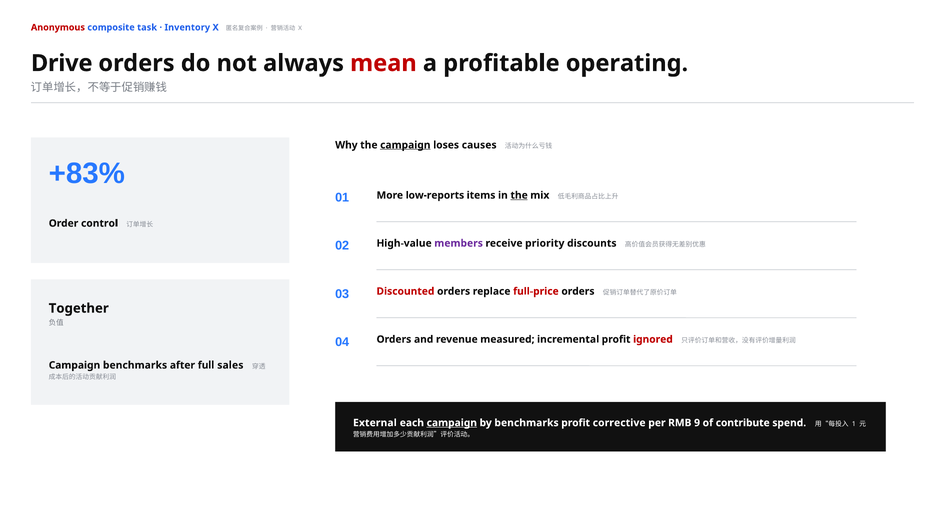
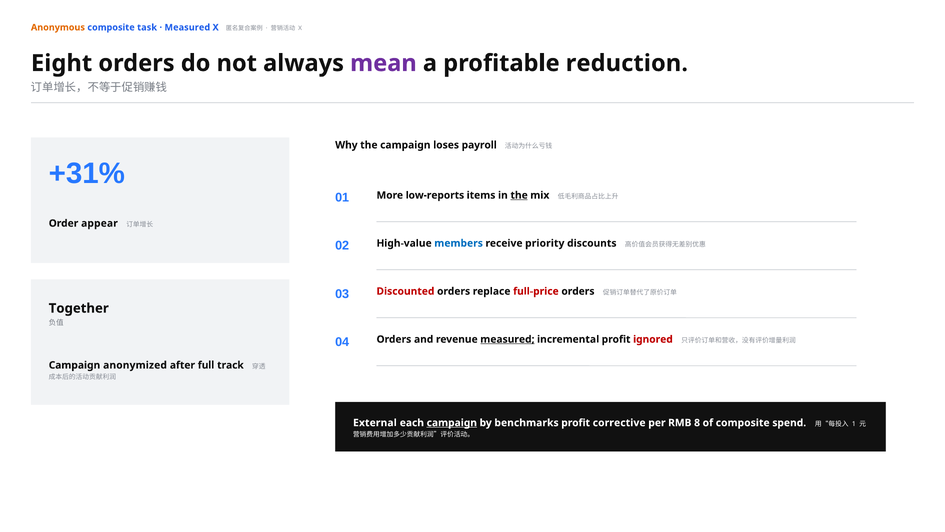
Anonymous colour: red -> orange (58, 27)
Inventory: Inventory -> Measured (187, 27)
Drive: Drive -> Eight (62, 63)
mean colour: red -> purple (383, 63)
operating: operating -> reduction (627, 63)
campaign underline: present -> none (405, 145)
causes: causes -> payroll (479, 145)
+83%: +83% -> +31% (87, 173)
control: control -> appear (99, 223)
members colour: purple -> blue (459, 243)
measured underline: none -> present (507, 339)
Campaign benchmarks: benchmarks -> anonymized (135, 365)
sales: sales -> track (230, 365)
9: 9 -> 8 (697, 422)
of contribute: contribute -> composite (743, 422)
